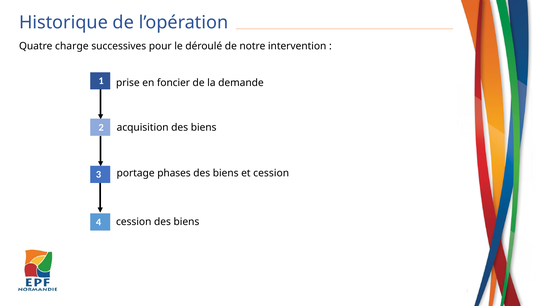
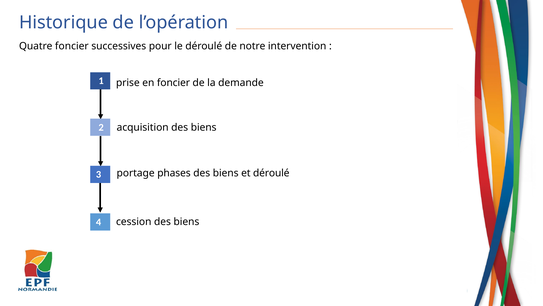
Quatre charge: charge -> foncier (72, 46)
et cession: cession -> déroulé (271, 173)
